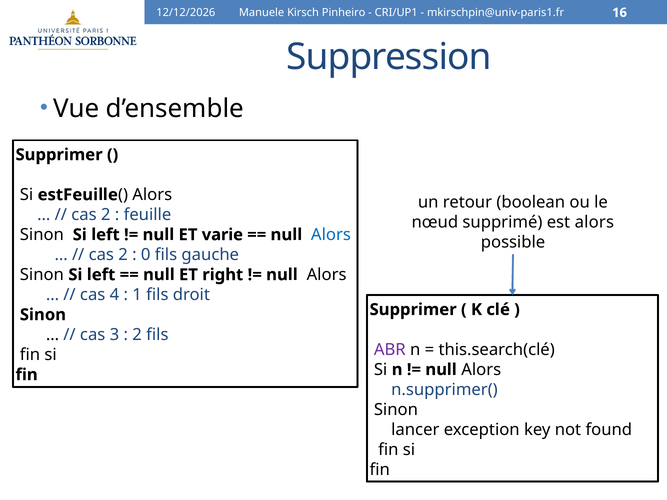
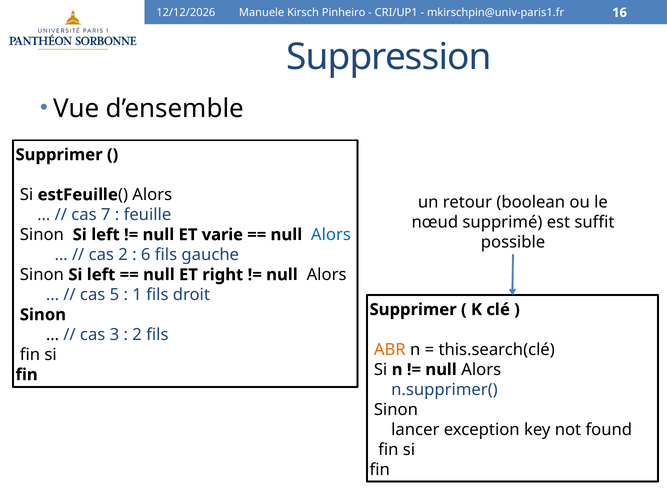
2: 2 -> 7 (106, 215)
est alors: alors -> suffit (594, 222)
0: 0 -> 6 (146, 255)
4: 4 -> 5 (114, 295)
ABR colour: purple -> orange (390, 350)
